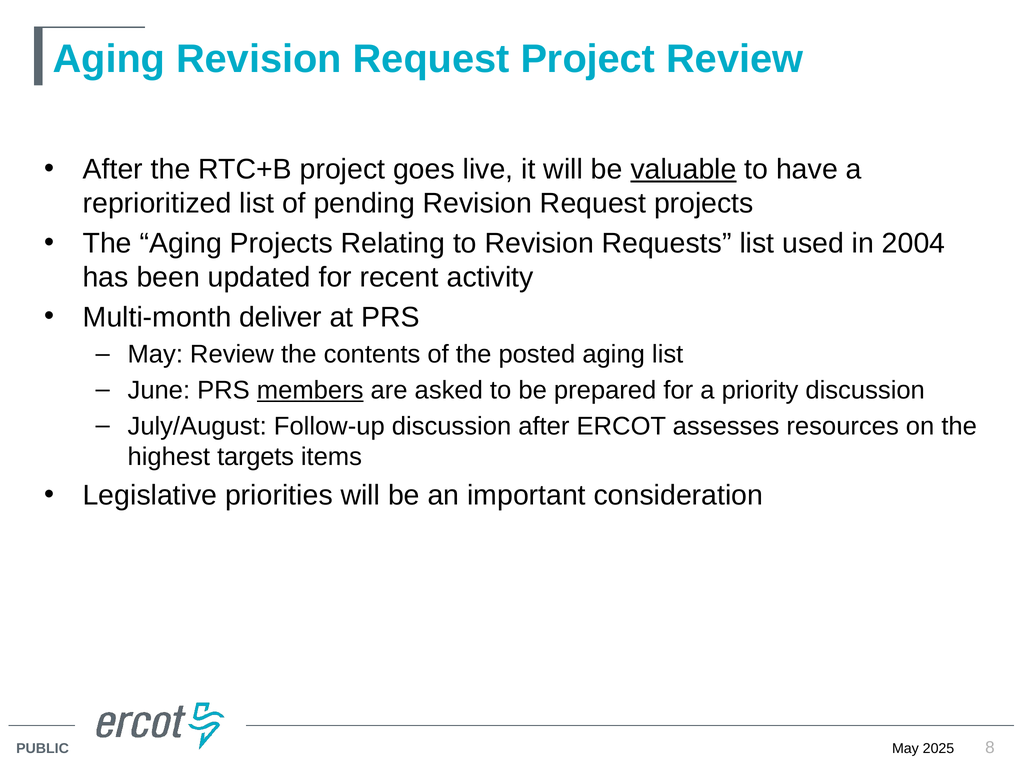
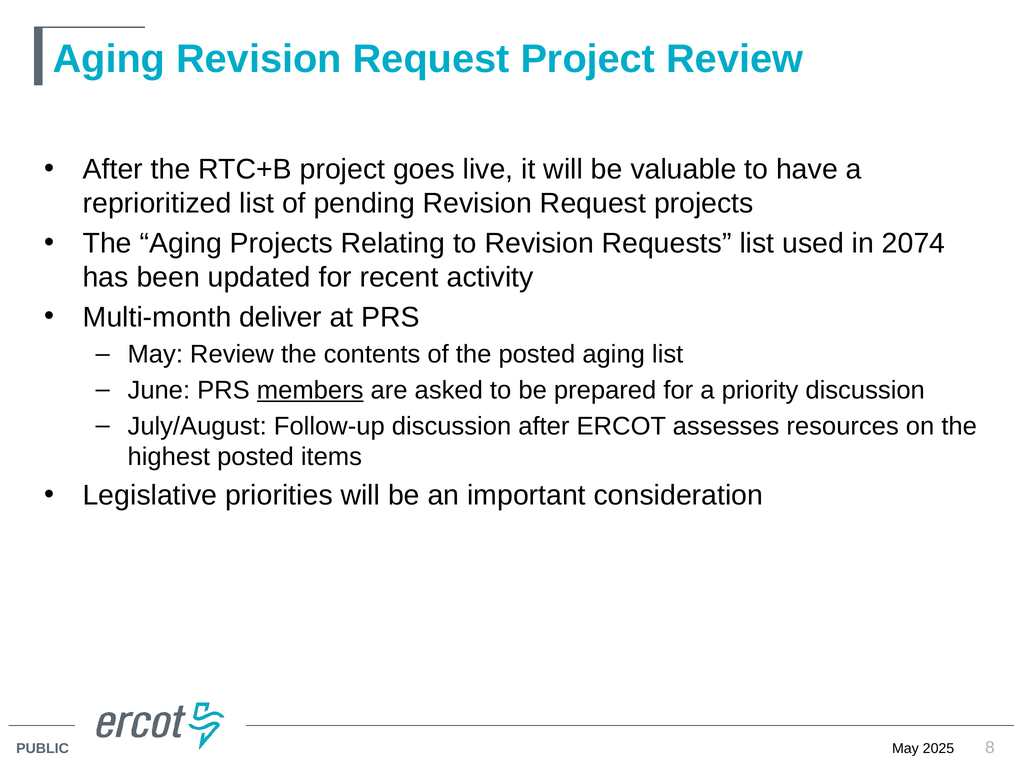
valuable underline: present -> none (684, 169)
2004: 2004 -> 2074 (914, 243)
highest targets: targets -> posted (255, 457)
